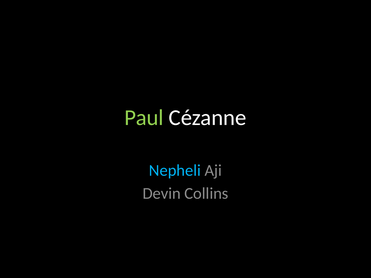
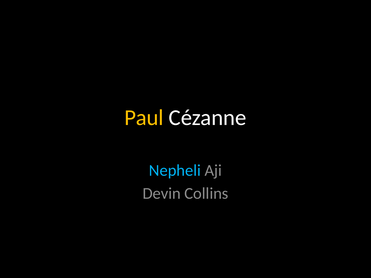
Paul colour: light green -> yellow (144, 118)
